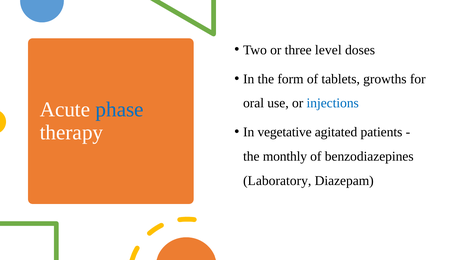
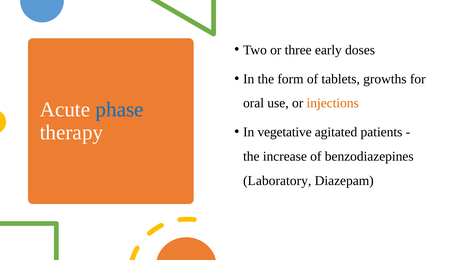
level: level -> early (328, 50)
injections colour: blue -> orange (333, 103)
monthly: monthly -> increase (285, 156)
